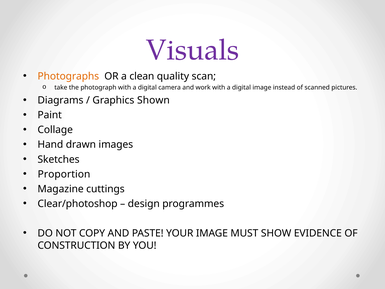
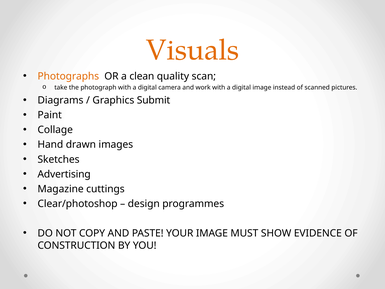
Visuals colour: purple -> orange (193, 50)
Shown: Shown -> Submit (154, 100)
Proportion: Proportion -> Advertising (64, 174)
